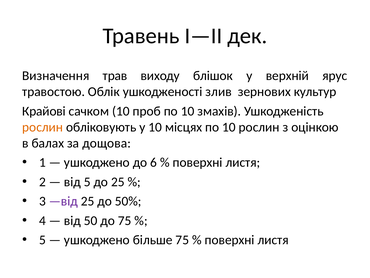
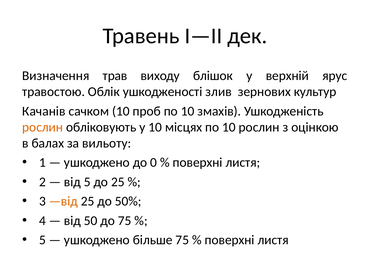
Крайові: Крайові -> Качанів (44, 111)
дощова: дощова -> вильоту (107, 143)
6: 6 -> 0 (154, 162)
—від colour: purple -> orange (63, 201)
